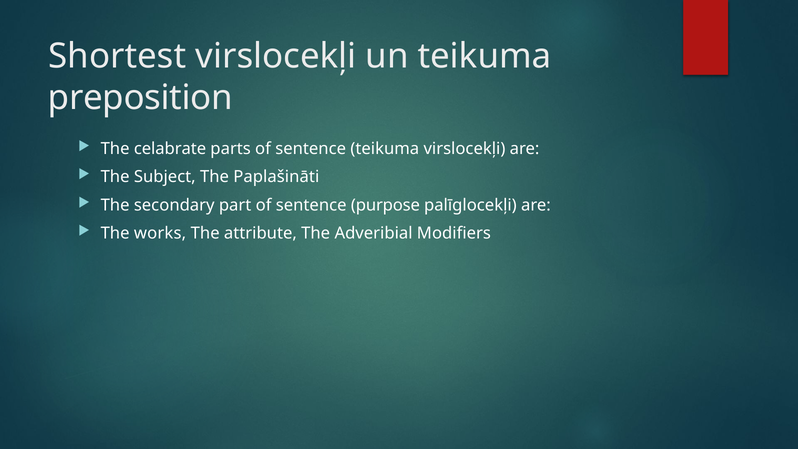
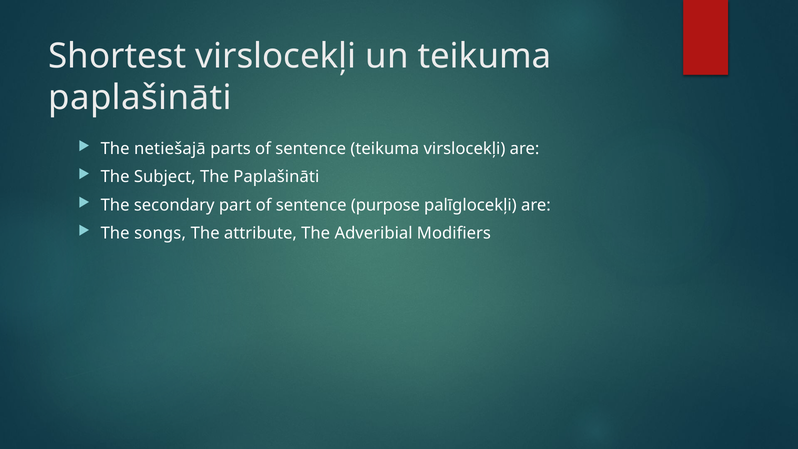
preposition: preposition -> paplašināti (140, 98)
celabrate: celabrate -> netiešajā (170, 149)
works: works -> songs (160, 233)
